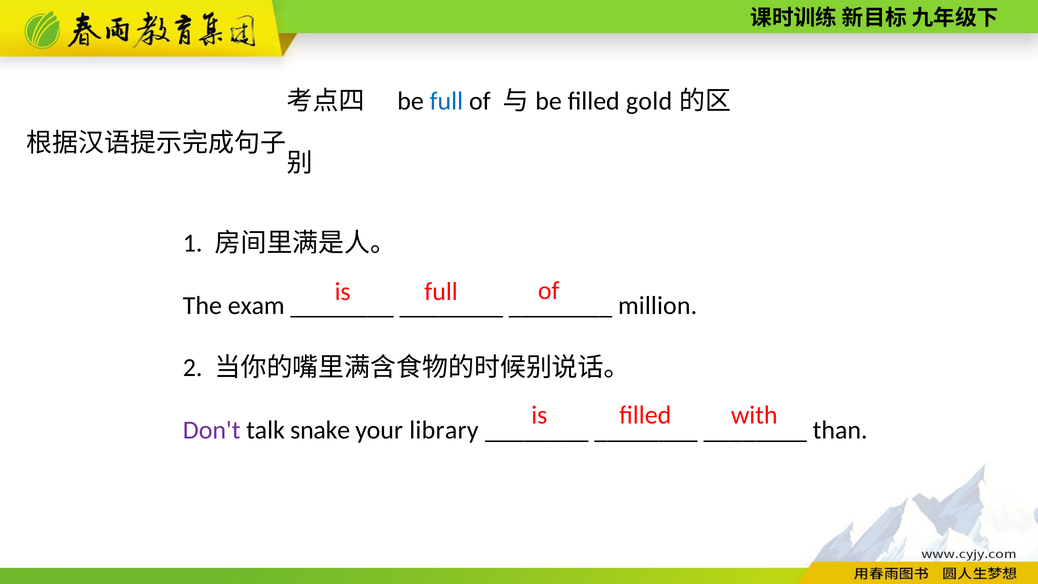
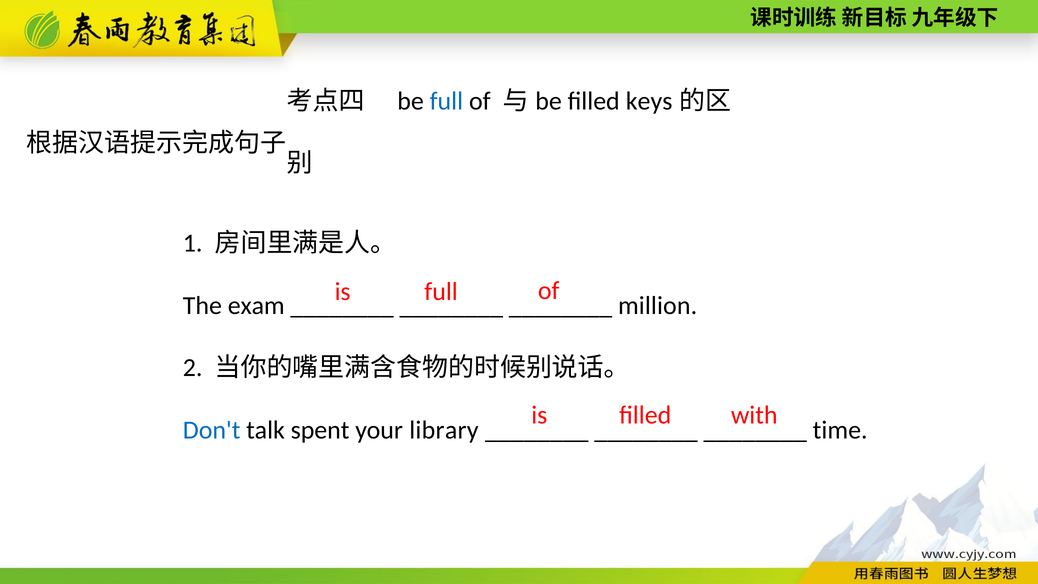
gold: gold -> keys (649, 101)
Don't colour: purple -> blue (212, 430)
snake: snake -> spent (320, 430)
than: than -> time (840, 430)
